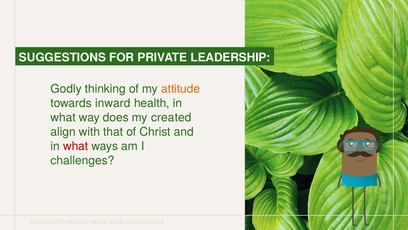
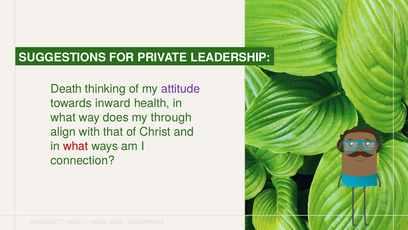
Godly: Godly -> Death (66, 89)
attitude colour: orange -> purple (181, 89)
created: created -> through (171, 117)
challenges: challenges -> connection (83, 160)
